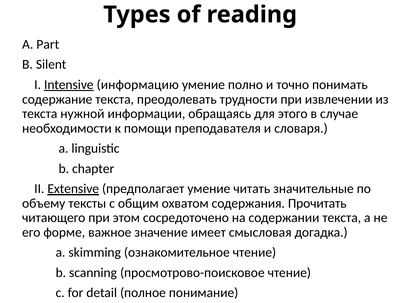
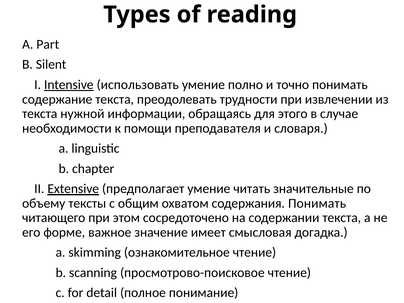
информацию: информацию -> использовать (138, 85)
содержания Прочитать: Прочитать -> Понимать (317, 203)
